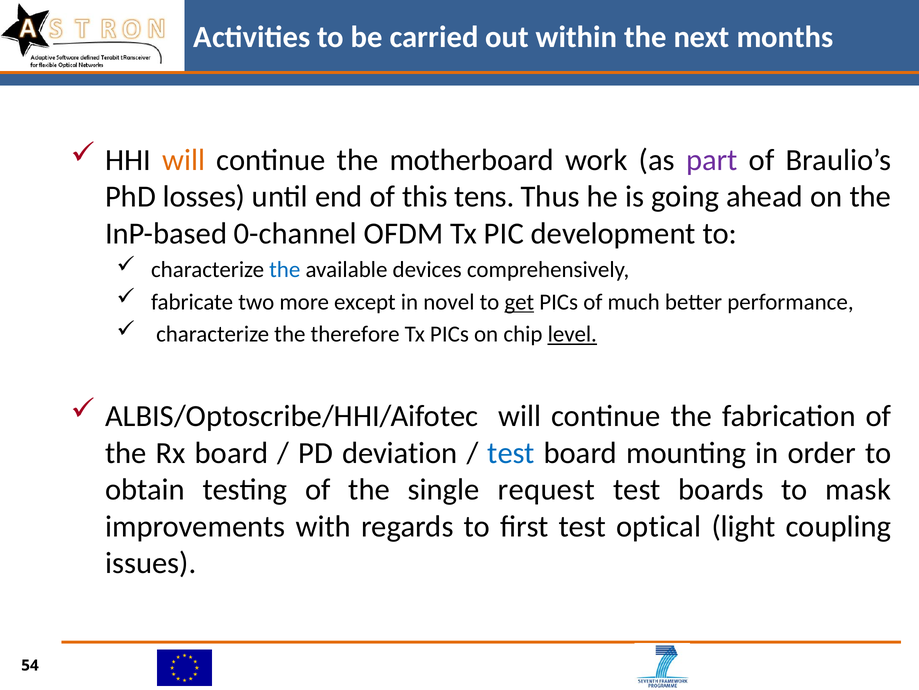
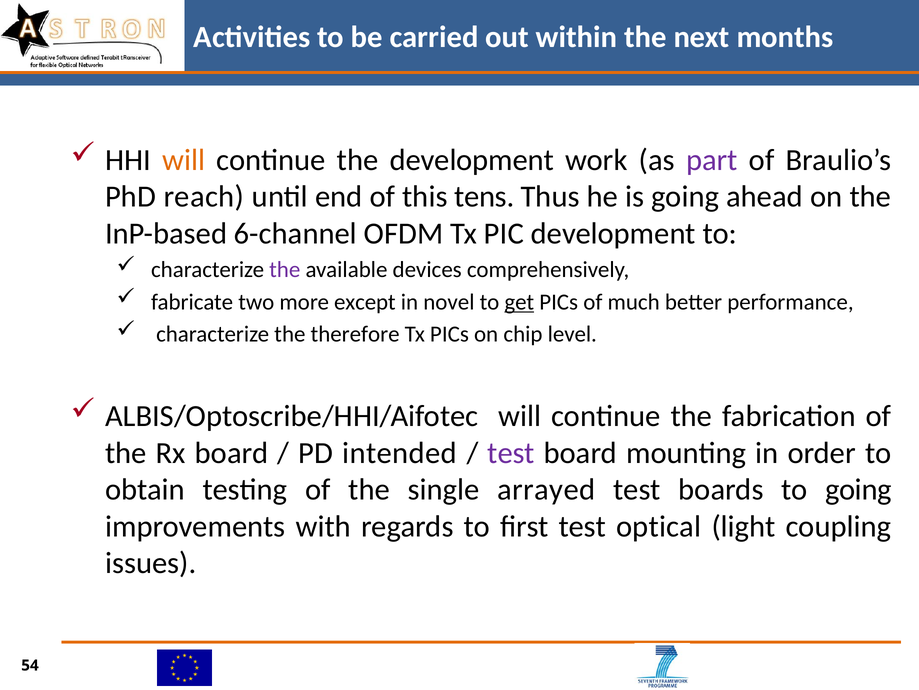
the motherboard: motherboard -> development (472, 160)
losses: losses -> reach (204, 197)
0-channel: 0-channel -> 6-channel (295, 233)
the colour: blue -> purple (285, 270)
level underline: present -> none (572, 334)
deviation: deviation -> intended (400, 452)
test colour: blue -> purple (511, 452)
request: request -> arrayed (546, 489)
to mask: mask -> going (858, 489)
